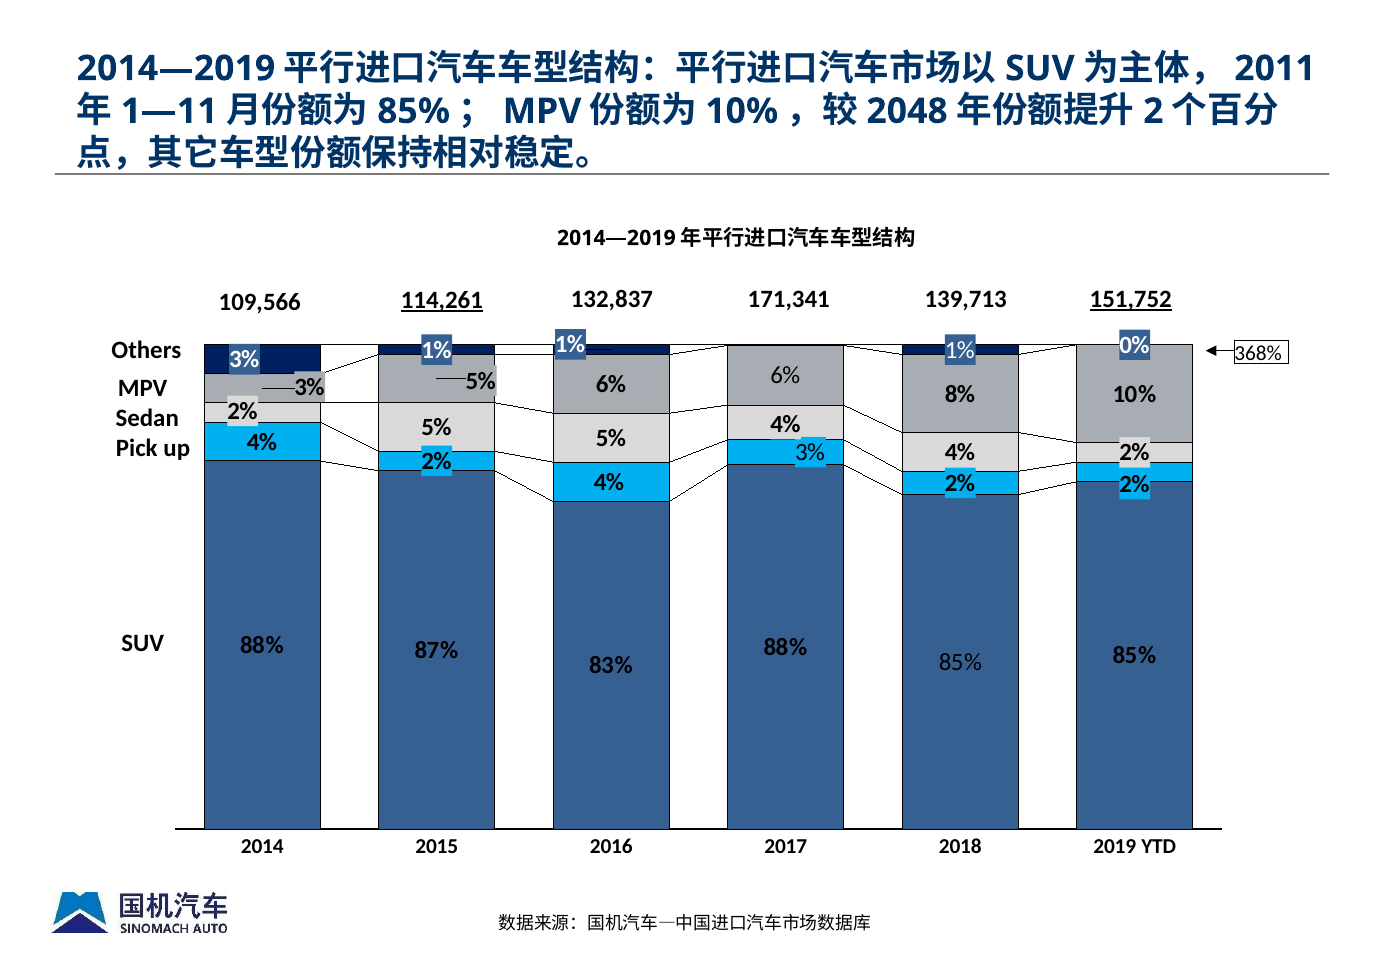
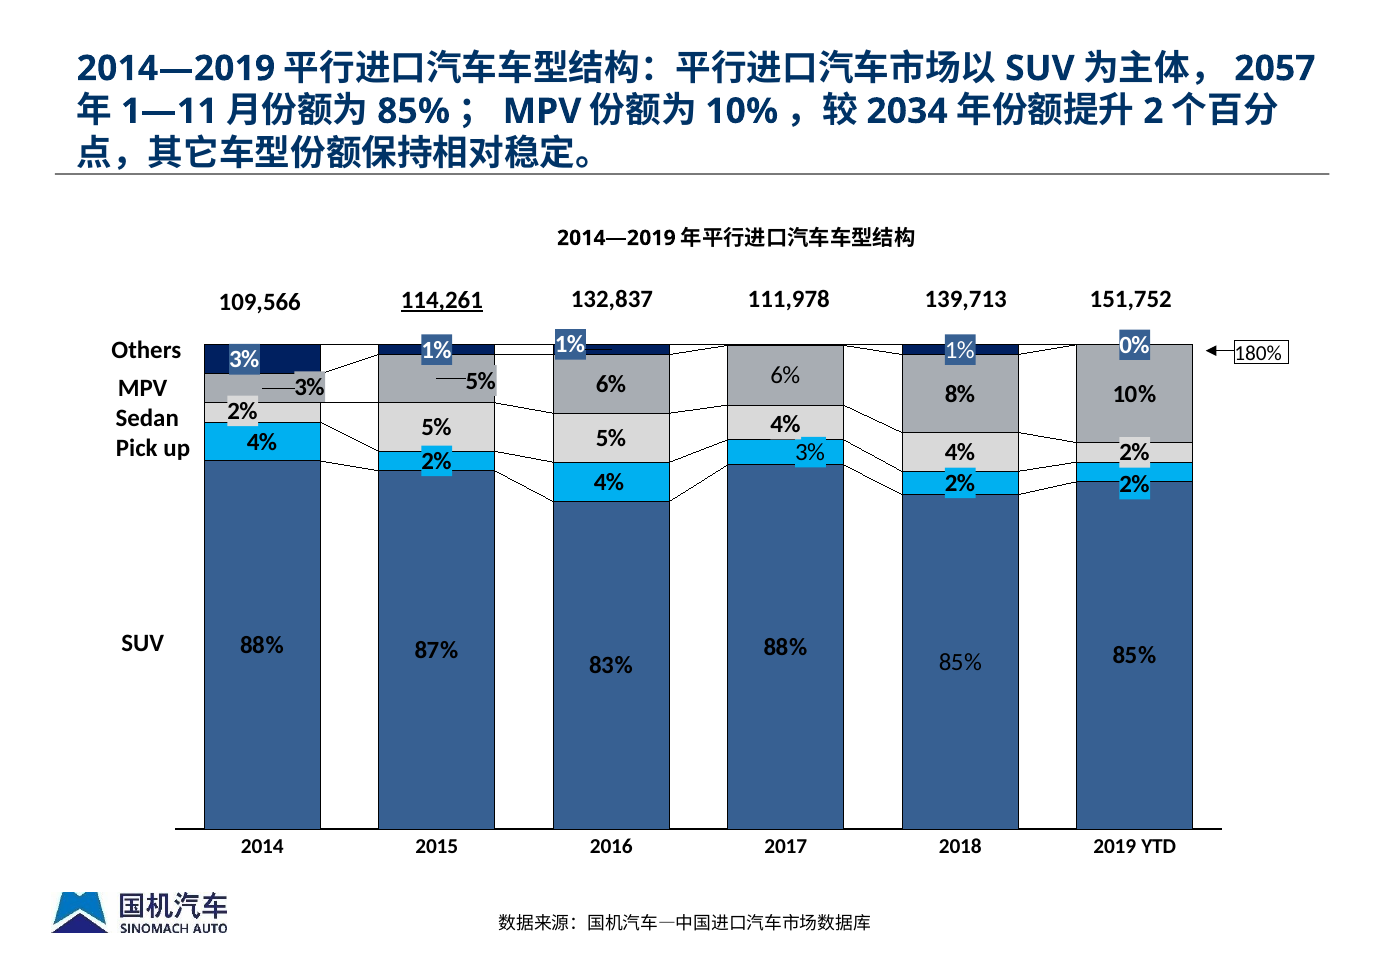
2011: 2011 -> 2057 (1275, 68)
2048: 2048 -> 2034 (907, 111)
171,341: 171,341 -> 111,978 (789, 299)
151,752 underline: present -> none (1131, 299)
368%: 368% -> 180% (1258, 353)
